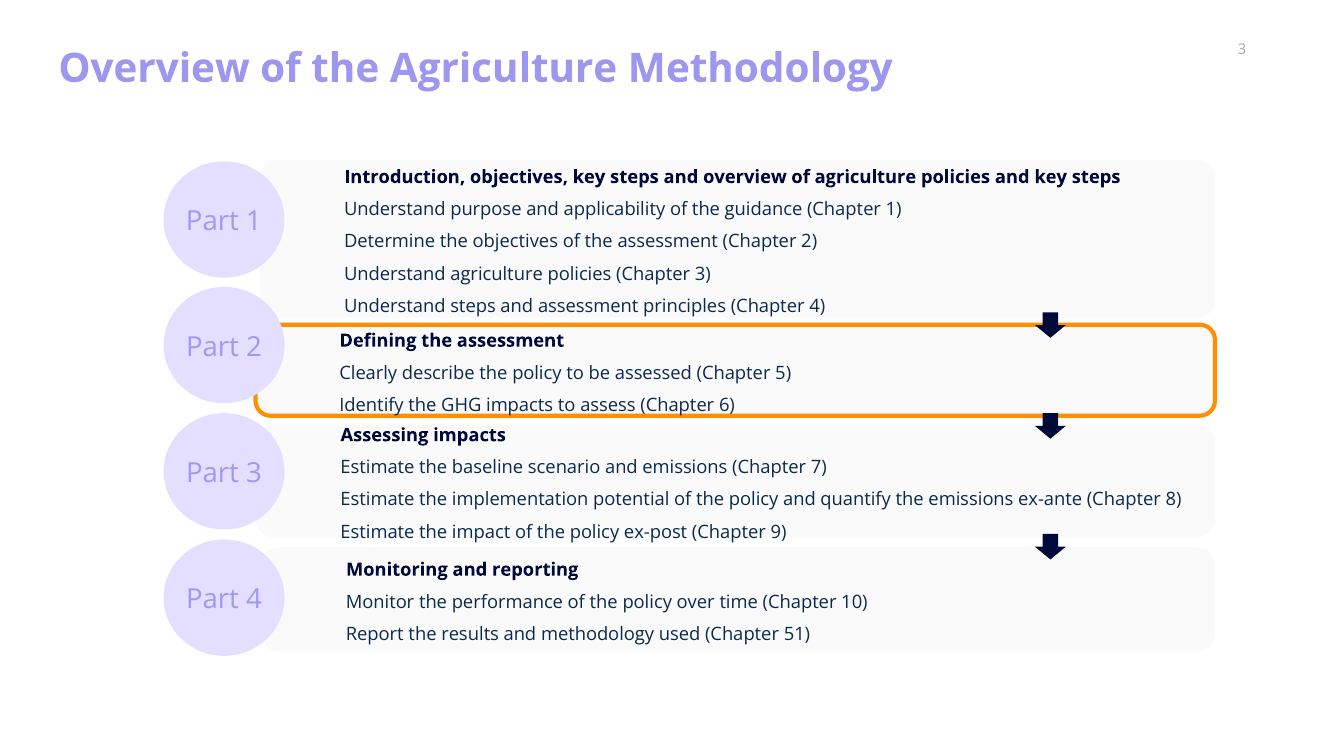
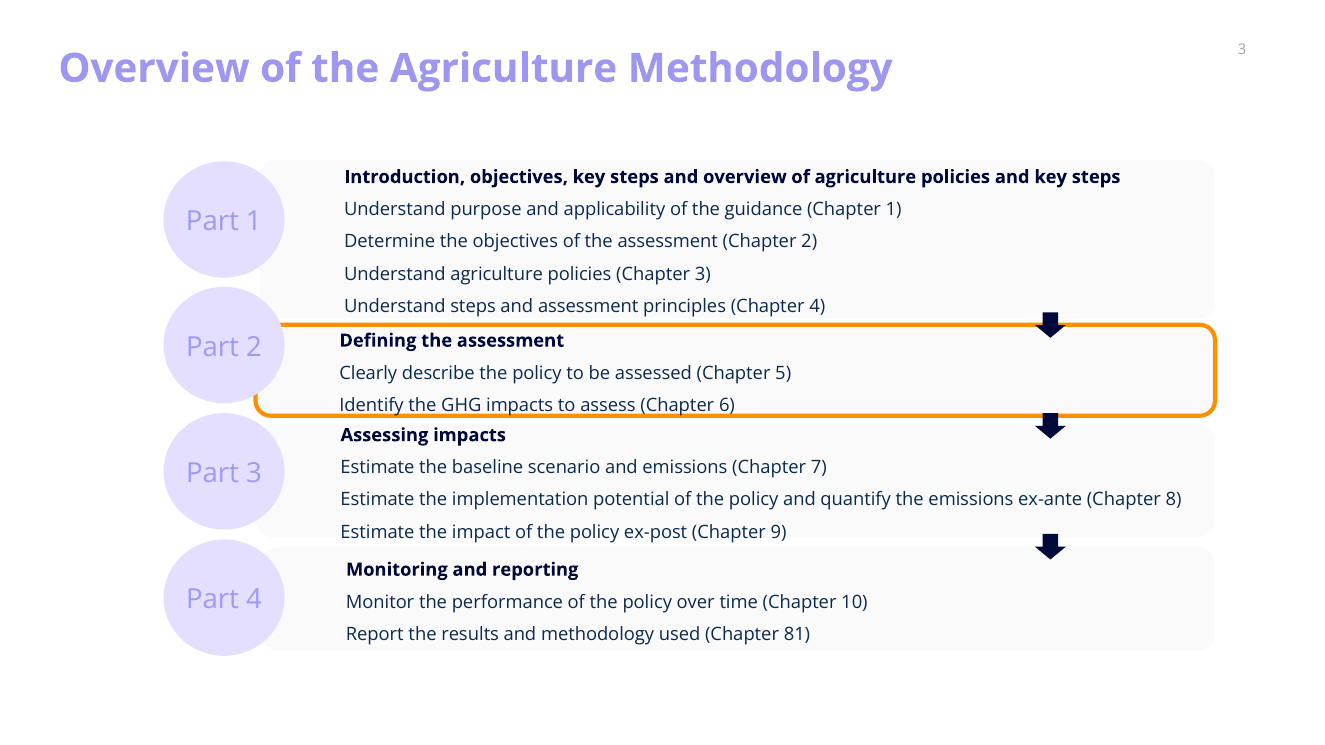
51: 51 -> 81 (797, 635)
